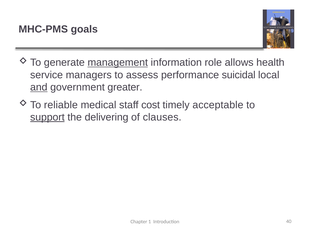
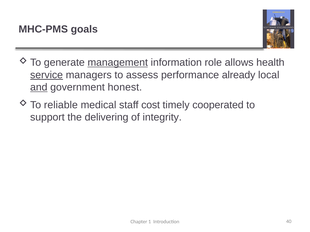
service underline: none -> present (47, 75)
suicidal: suicidal -> already (239, 75)
greater: greater -> honest (125, 88)
acceptable: acceptable -> cooperated (218, 105)
support underline: present -> none (47, 117)
clauses: clauses -> integrity (162, 117)
